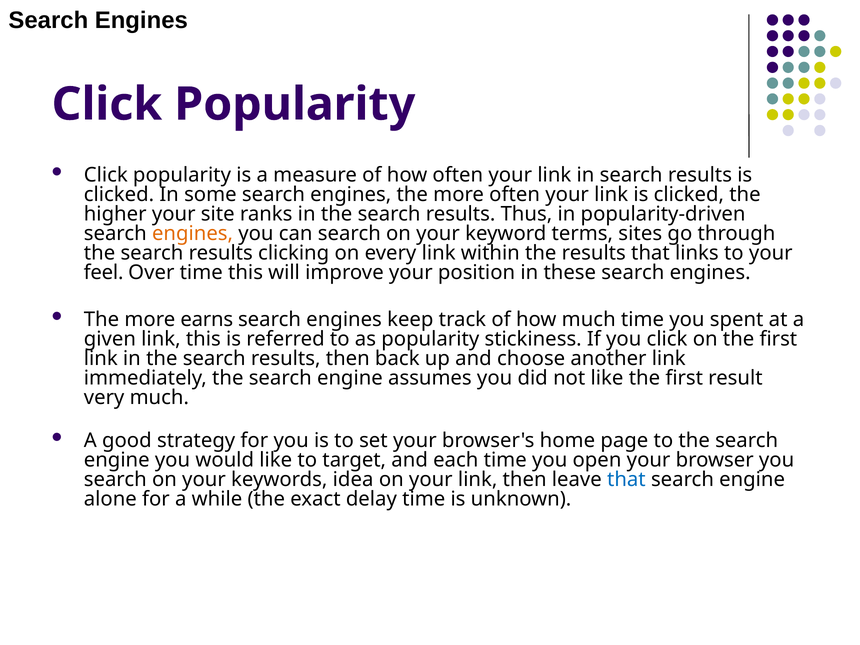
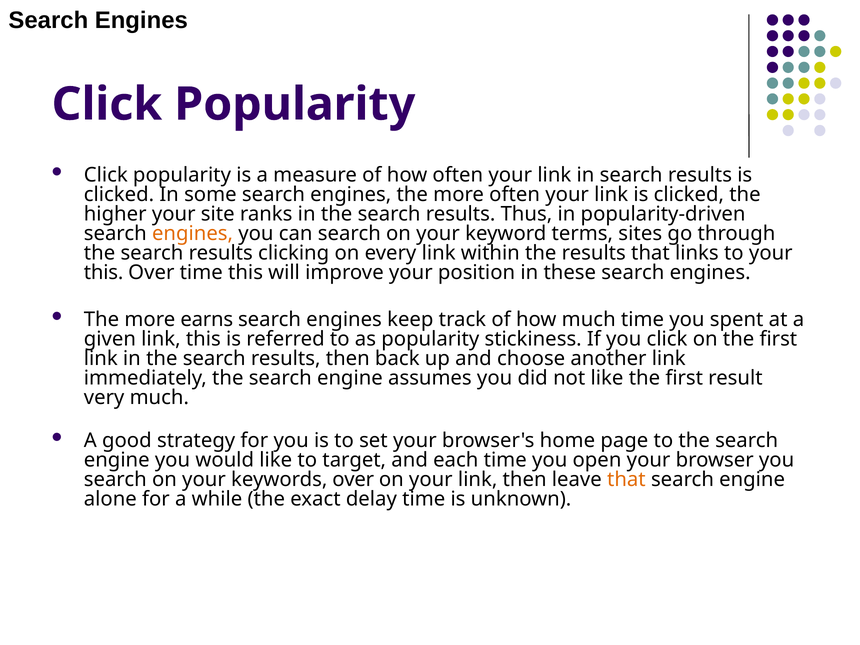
feel: feel -> this (104, 272)
keywords idea: idea -> over (353, 480)
that colour: blue -> orange (626, 480)
